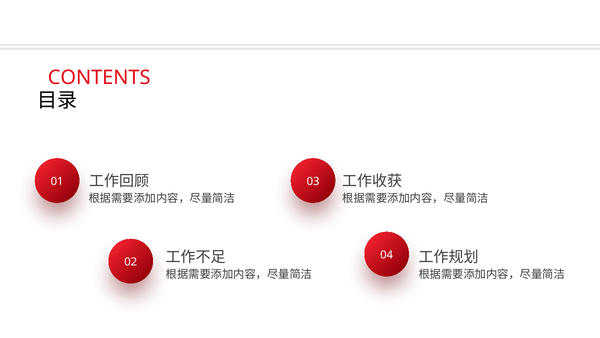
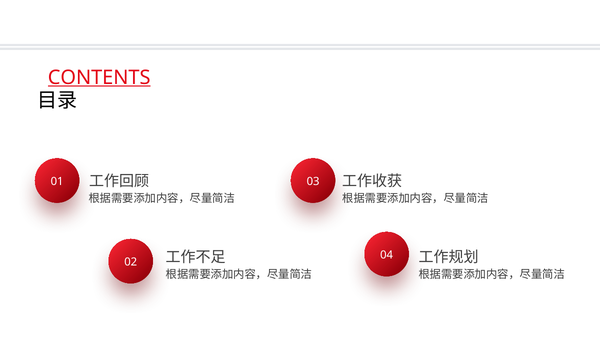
CONTENTS underline: none -> present (99, 77)
